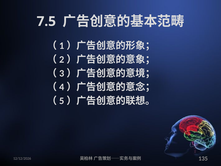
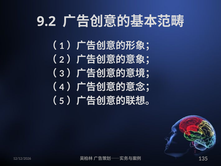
7.5: 7.5 -> 9.2 (46, 21)
